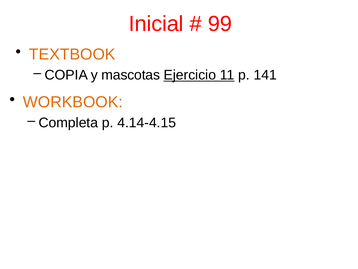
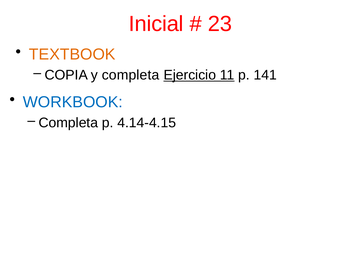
99: 99 -> 23 (220, 24)
y mascotas: mascotas -> completa (131, 75)
WORKBOOK colour: orange -> blue (73, 102)
